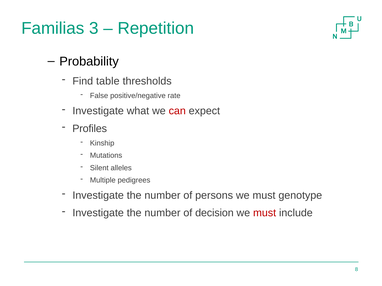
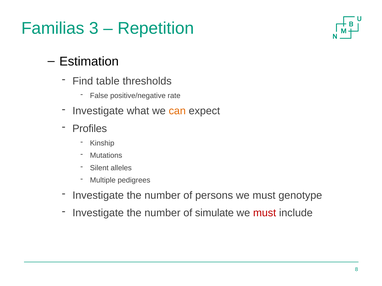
Probability: Probability -> Estimation (89, 62)
can colour: red -> orange (177, 111)
decision: decision -> simulate (214, 213)
